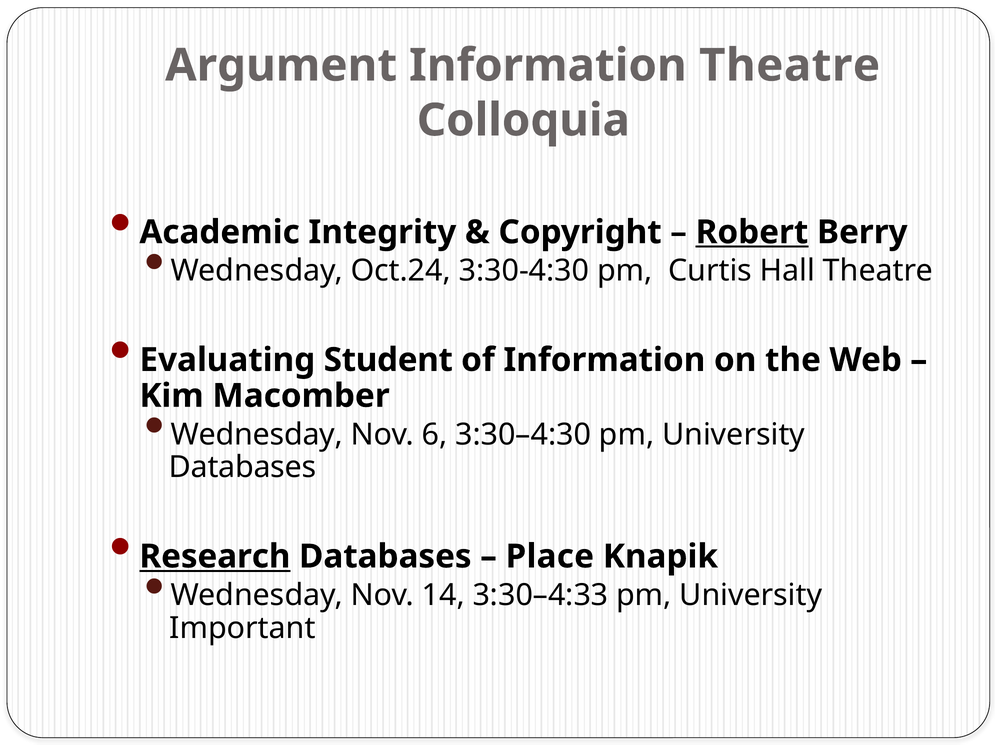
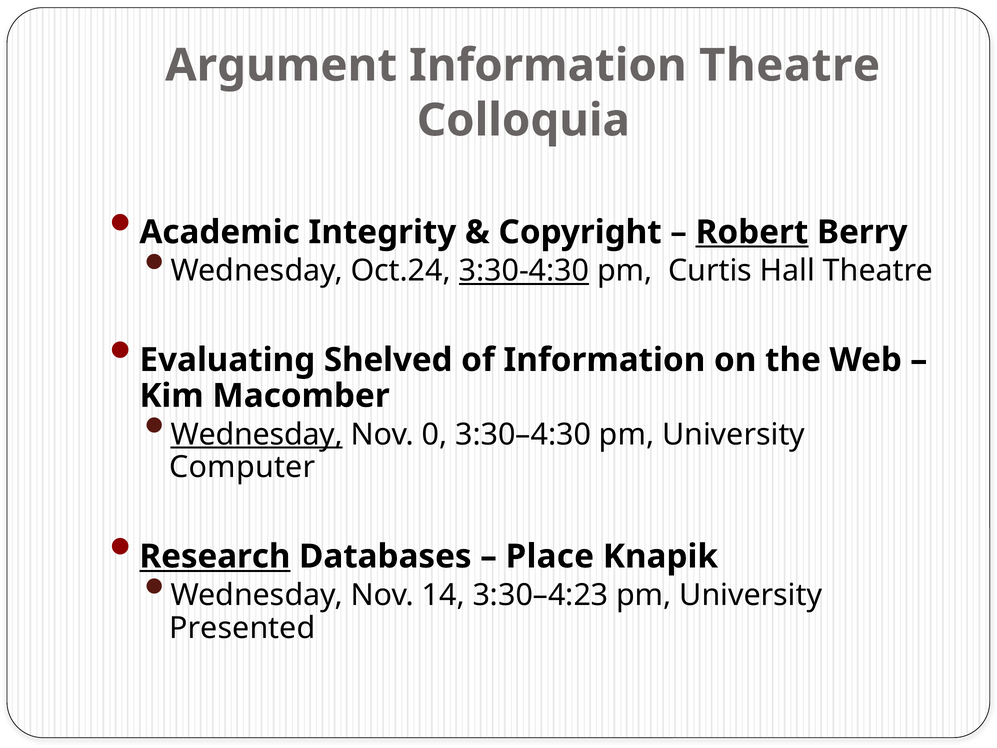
3:30-4:30 underline: none -> present (524, 271)
Student: Student -> Shelved (388, 360)
Wednesday underline: none -> present (257, 434)
6: 6 -> 0 (435, 434)
Databases: Databases -> Computer (242, 467)
3:30–4:33: 3:30–4:33 -> 3:30–4:23 (541, 595)
Important: Important -> Presented (242, 628)
